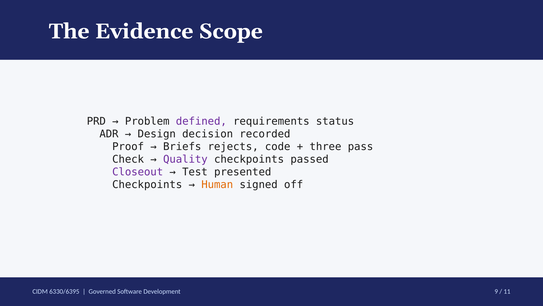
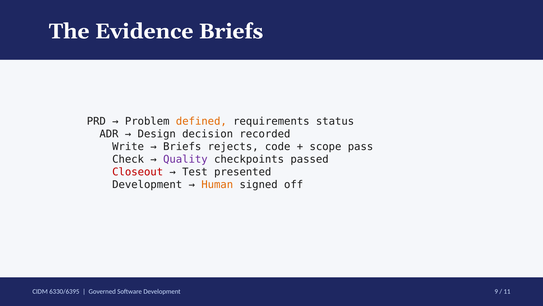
Evidence Scope: Scope -> Briefs (231, 31)
defined colour: purple -> orange (201, 121)
Proof: Proof -> Write (128, 146)
three: three -> scope (325, 146)
Closeout colour: purple -> red (138, 172)
Checkpoints: Checkpoints -> Development (147, 184)
